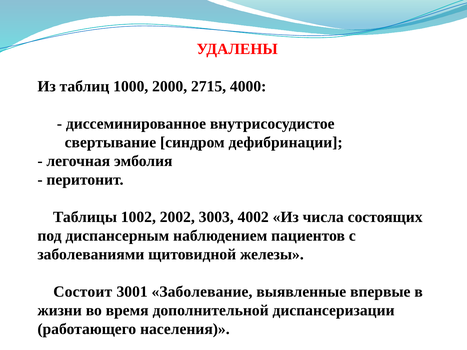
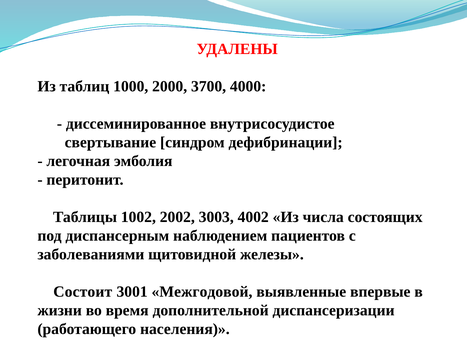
2715: 2715 -> 3700 (209, 87)
Заболевание: Заболевание -> Межгодовой (202, 292)
